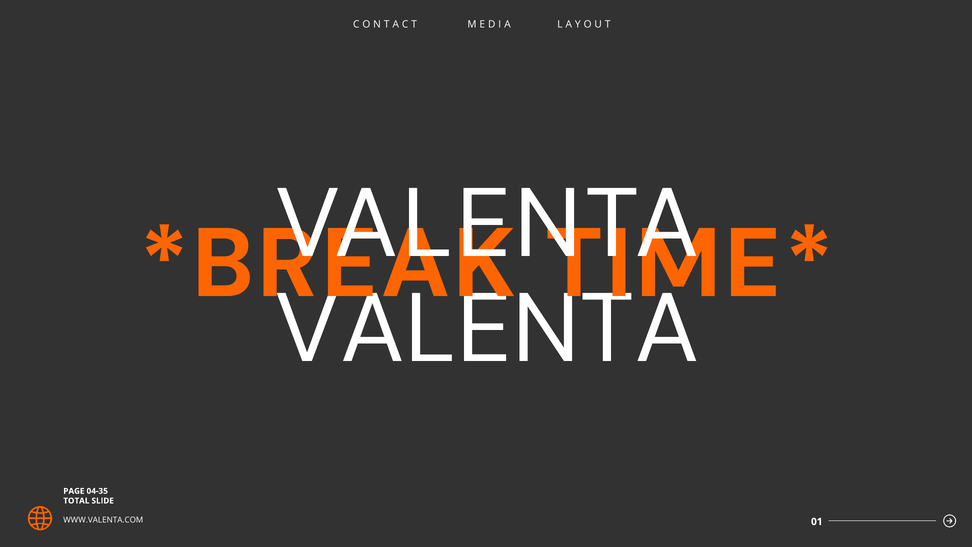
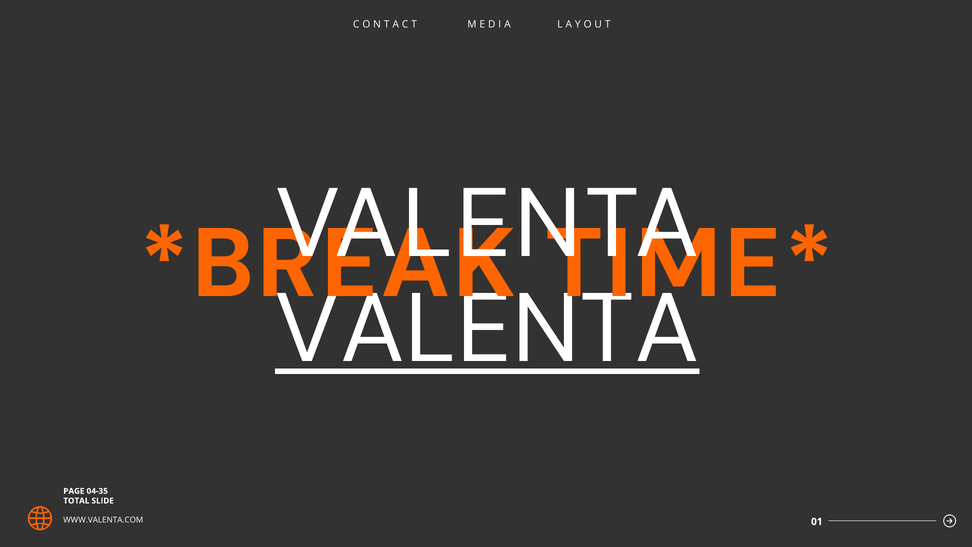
VALENTA underline: none -> present (487, 329)
